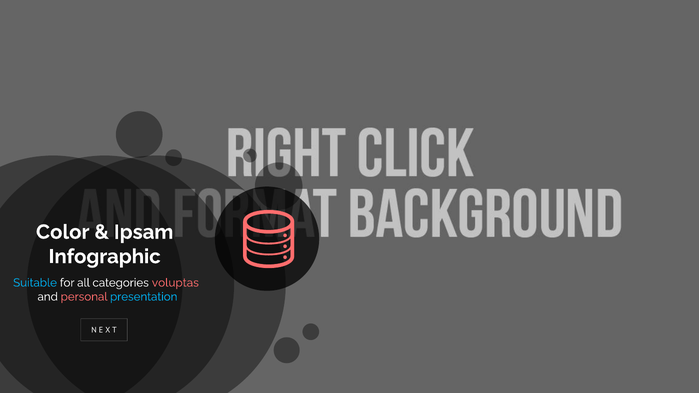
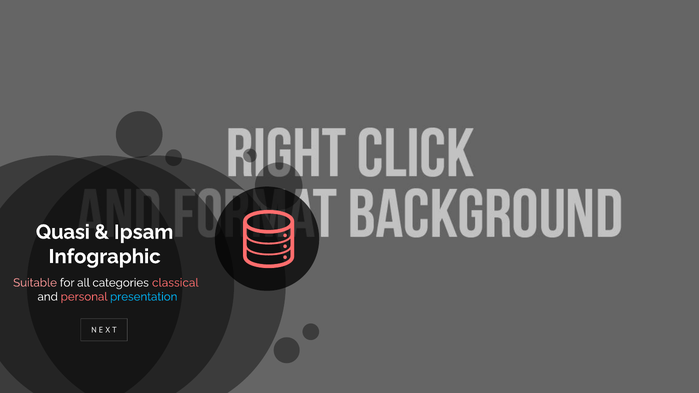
Color: Color -> Quasi (63, 232)
Suitable colour: light blue -> pink (35, 283)
voluptas: voluptas -> classical (175, 283)
